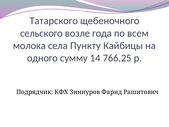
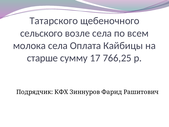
возле года: года -> села (102, 33)
Пункту: Пункту -> Оплата (86, 46)
одного: одного -> старше (42, 58)
14: 14 -> 17 (95, 58)
